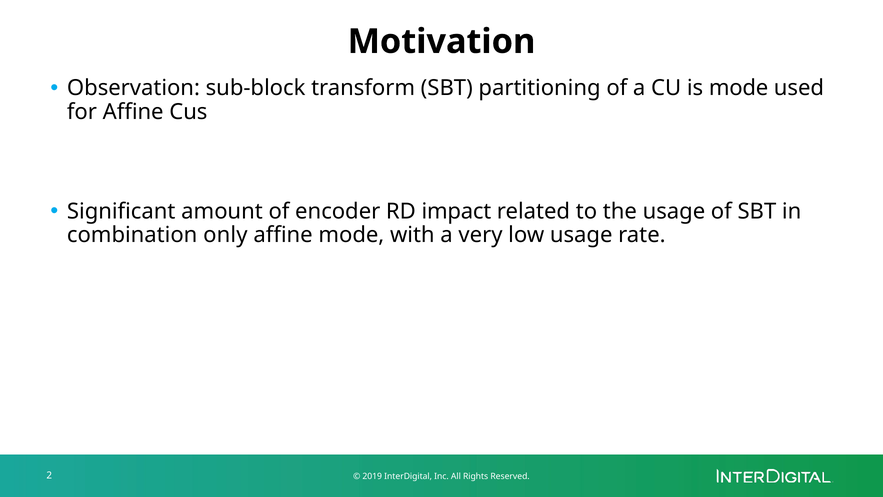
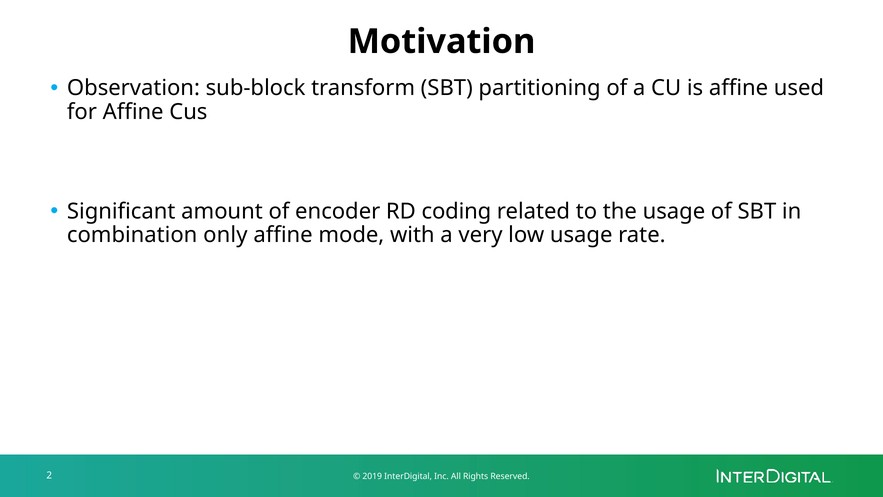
is mode: mode -> affine (739, 88)
impact: impact -> coding (456, 211)
